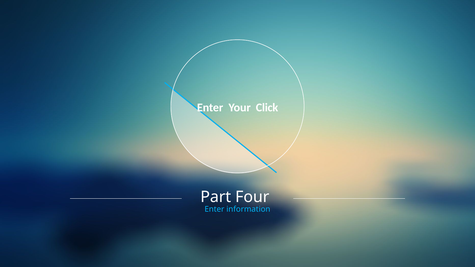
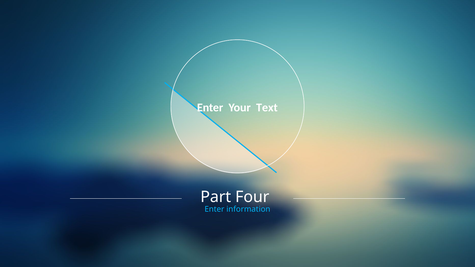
Click: Click -> Text (267, 108)
